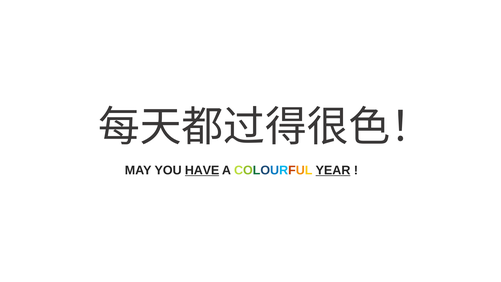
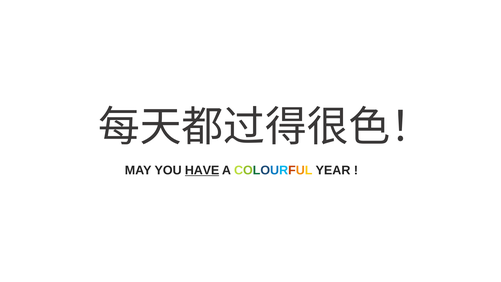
YEAR underline: present -> none (333, 170)
